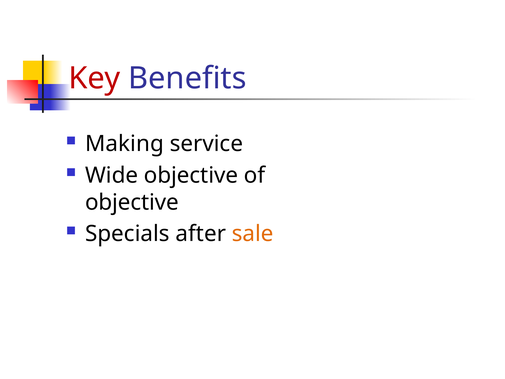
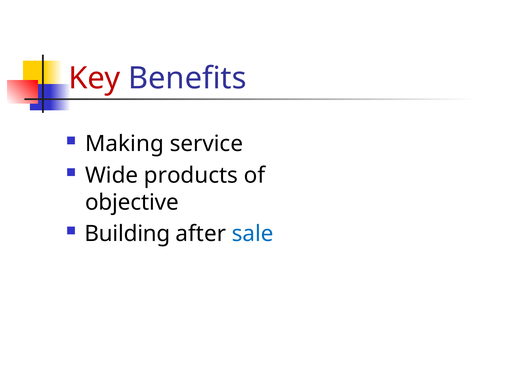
Wide objective: objective -> products (191, 175)
Specials: Specials -> Building (128, 234)
sale colour: orange -> blue (253, 234)
